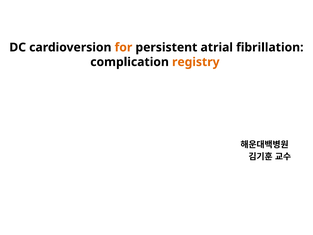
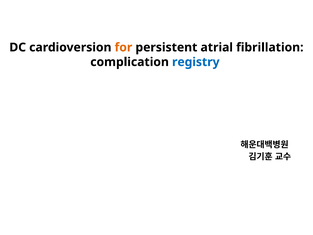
registry colour: orange -> blue (196, 62)
